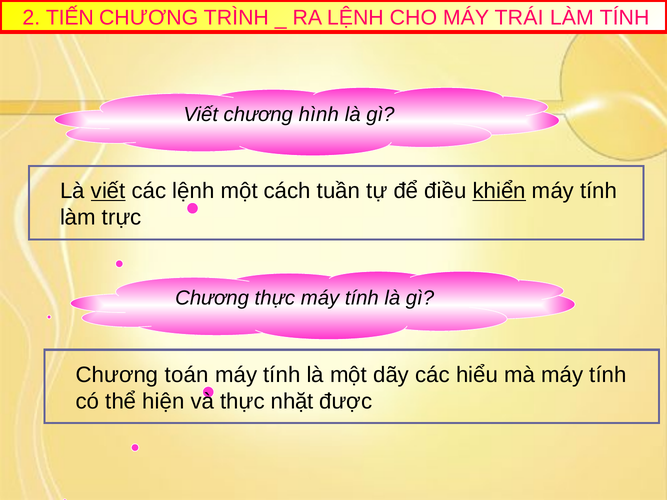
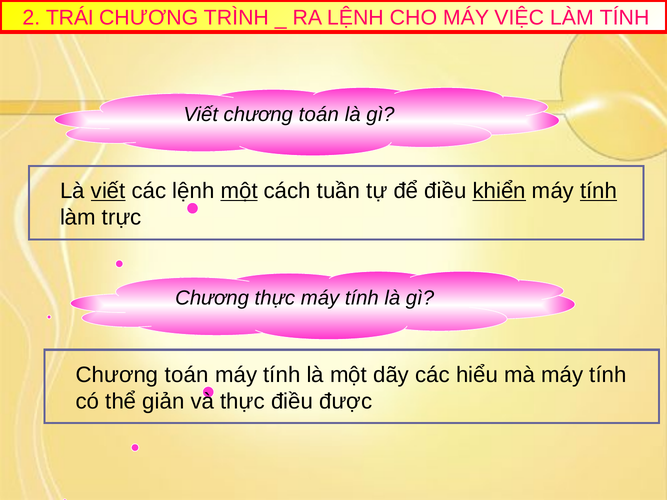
TIẾN: TIẾN -> TRÁI (70, 18)
TRÁI: TRÁI -> VIỆC (519, 18)
Viết chương hình: hình -> toán (319, 115)
một underline: none -> present (239, 191)
tính underline: none -> present (599, 191)
hiện: hiện -> giản (164, 402)
thực nhặt: nhặt -> điều (292, 402)
